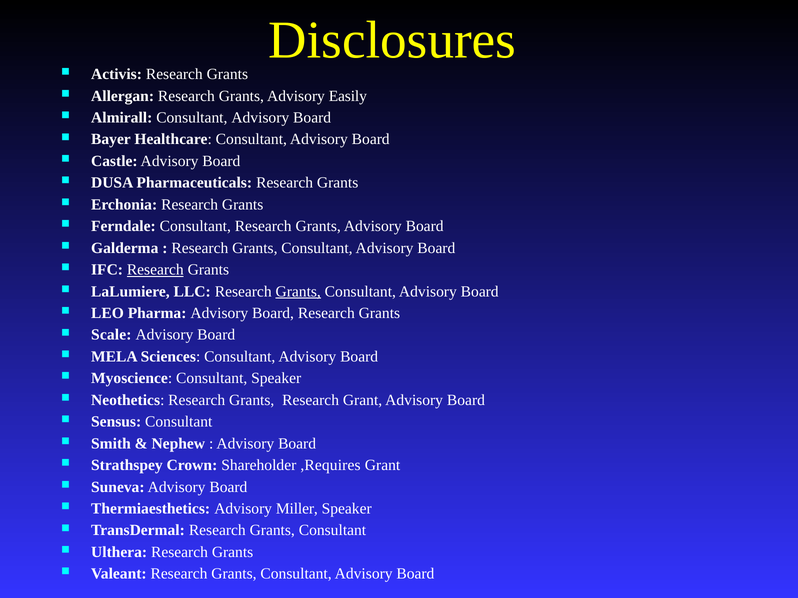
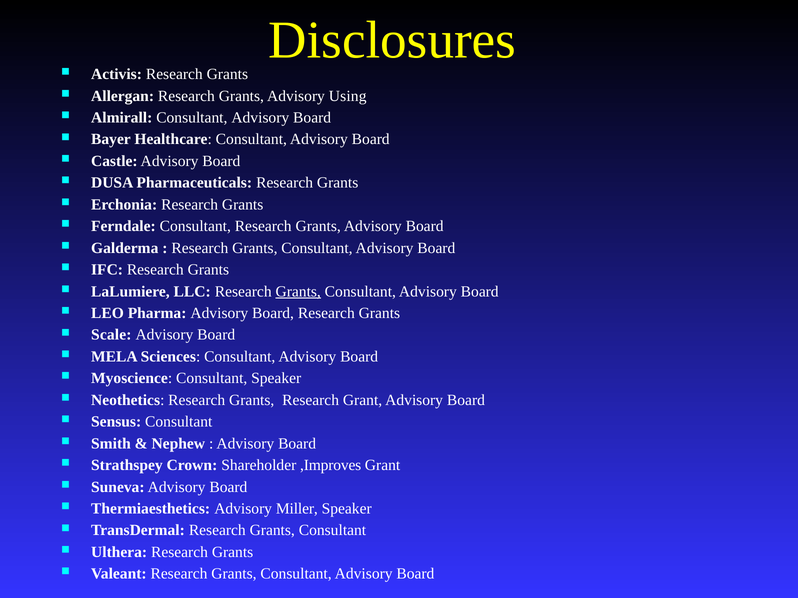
Easily: Easily -> Using (348, 96)
Research underline: present -> none (155, 270)
,Requires: ,Requires -> ,Improves (331, 466)
